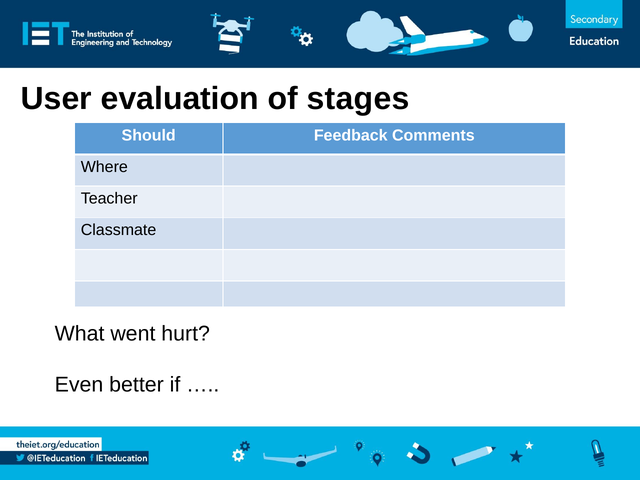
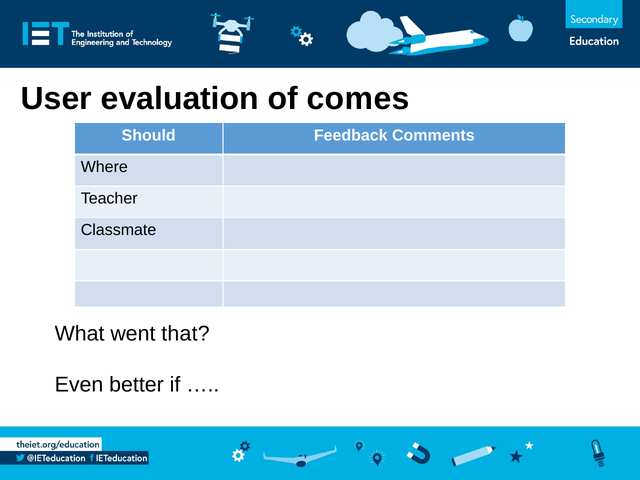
stages: stages -> comes (358, 99)
hurt: hurt -> that (186, 334)
